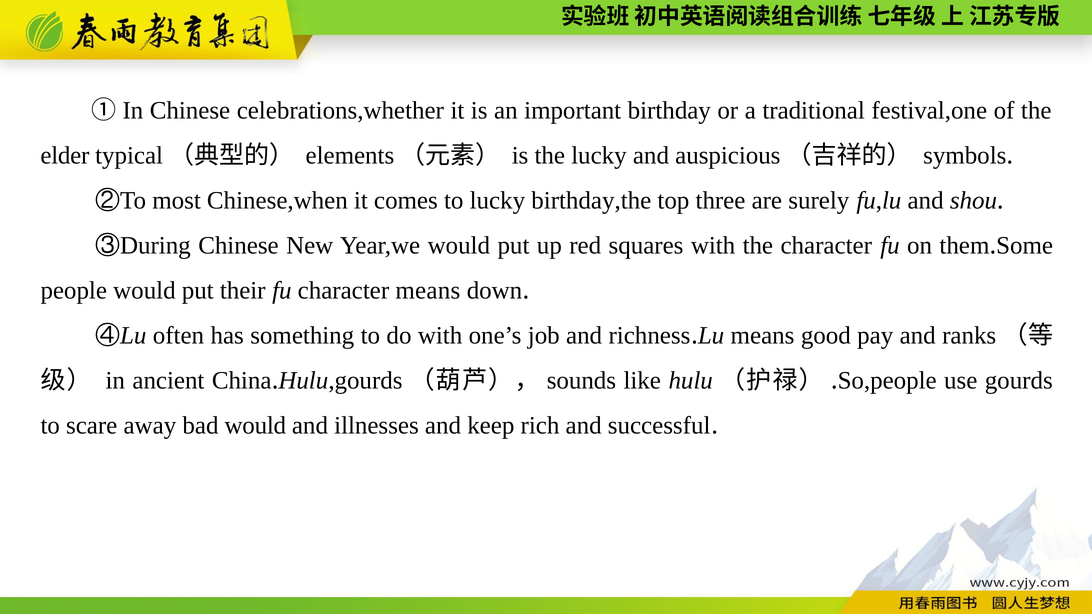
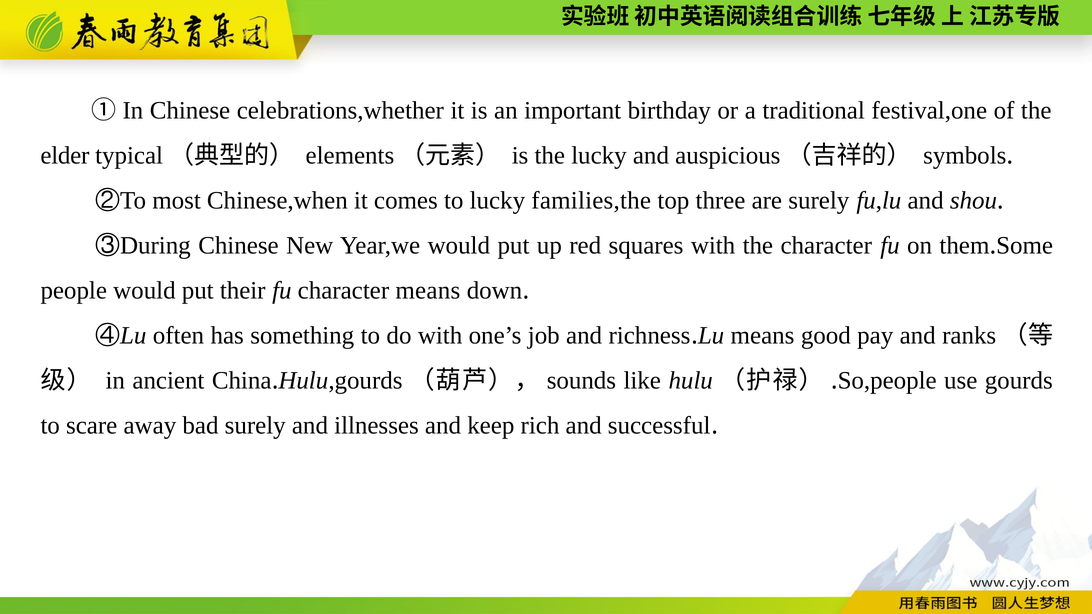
birthday,the: birthday,the -> families,the (591, 201)
bad would: would -> surely (255, 426)
